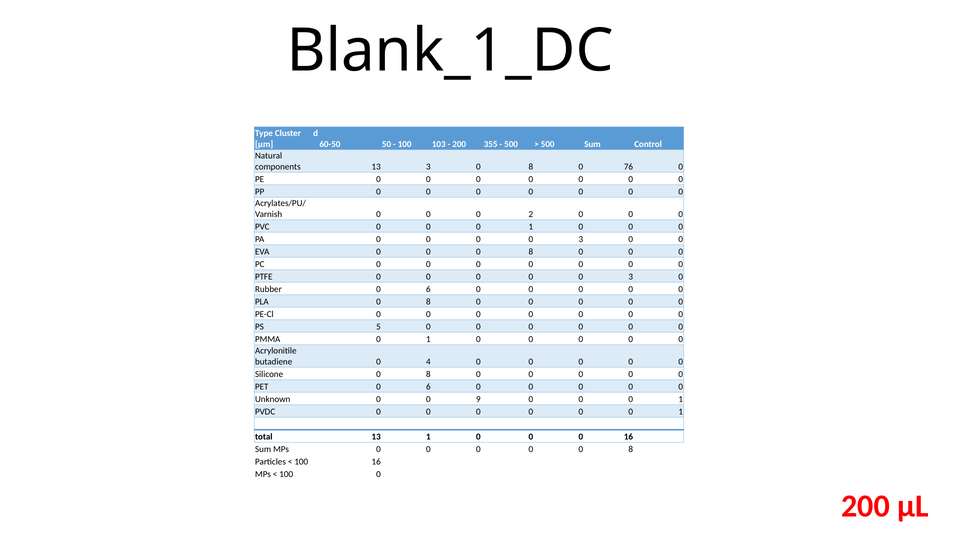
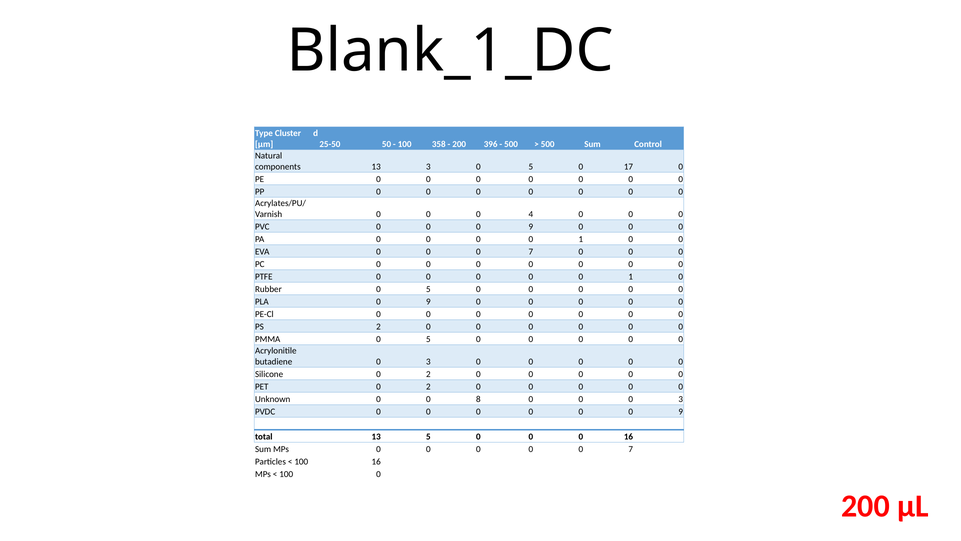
60-50: 60-50 -> 25-50 (330, 144)
103: 103 -> 358 (439, 144)
355: 355 -> 396 (491, 144)
3 0 8: 8 -> 5 (531, 167)
76: 76 -> 17 (628, 167)
2: 2 -> 4 (531, 214)
1: 1 -> 9 (531, 227)
3: 3 -> 1 (581, 239)
8: 8 -> 7 (531, 252)
3: 3 -> 1 (631, 277)
Rubber 0 6: 6 -> 5 (428, 289)
PLA 0 8: 8 -> 9 (428, 302)
PS 5: 5 -> 2 (378, 327)
PMMA 0 1: 1 -> 5 (428, 339)
butadiene 0 4: 4 -> 3 (428, 362)
Silicone 0 8: 8 -> 2 (428, 374)
PET 0 6: 6 -> 2 (428, 387)
9: 9 -> 8 (478, 399)
1: 1 -> 3 (681, 399)
1: 1 -> 9 (681, 412)
13 1: 1 -> 5 (428, 437)
8: 8 -> 7 (631, 449)
